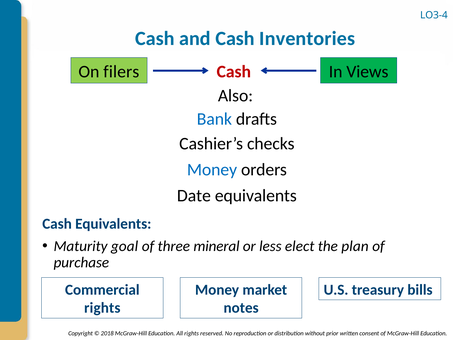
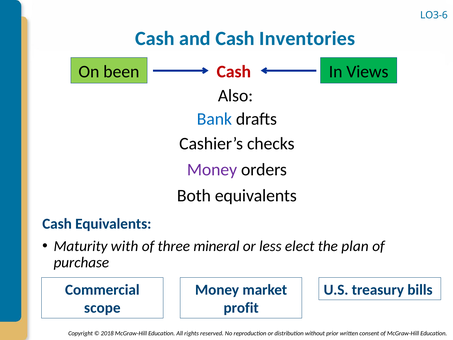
LO3-4: LO3-4 -> LO3-6 (434, 15)
filers: filers -> been (121, 72)
Money colour: blue -> purple (212, 169)
Date: Date -> Both (194, 195)
goal: goal -> with (125, 246)
rights: rights -> scope (102, 308)
notes: notes -> profit (241, 308)
